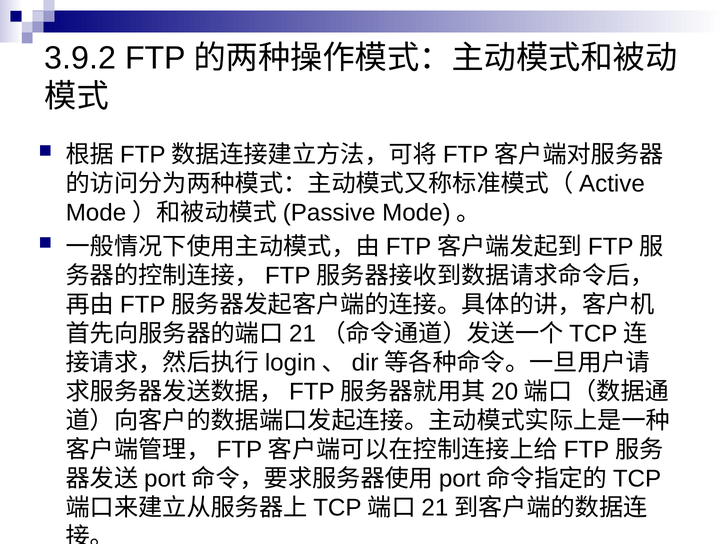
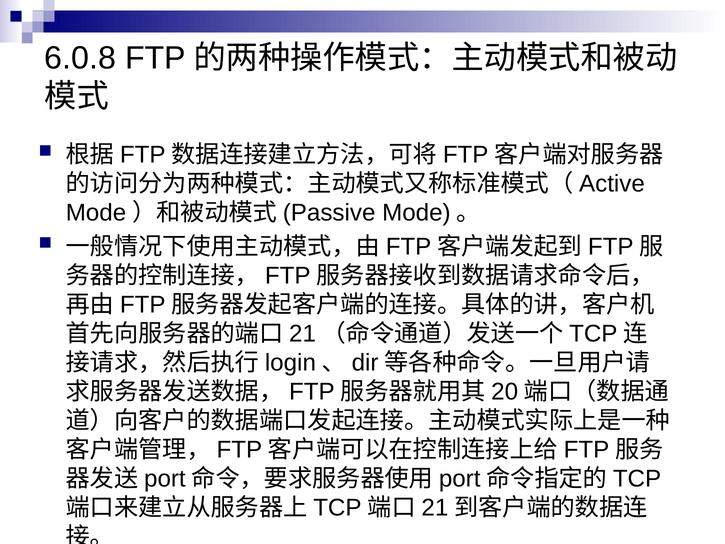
3.9.2: 3.9.2 -> 6.0.8 (80, 58)
